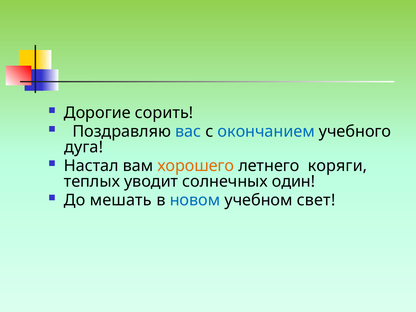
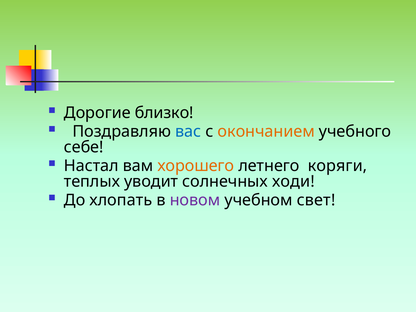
сорить: сорить -> близко (164, 113)
окончанием colour: blue -> orange (266, 132)
дуга: дуга -> себе (84, 147)
один: один -> ходи (293, 181)
мешать: мешать -> хлопать (121, 200)
новом colour: blue -> purple (195, 200)
